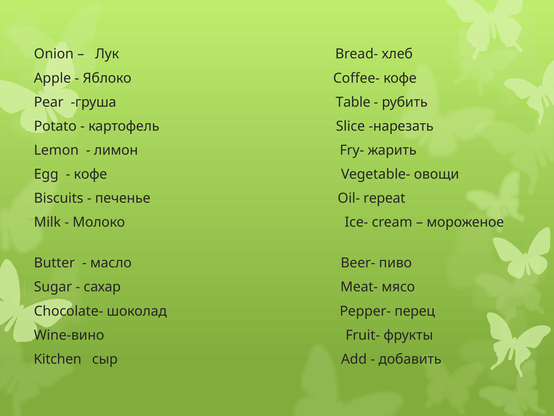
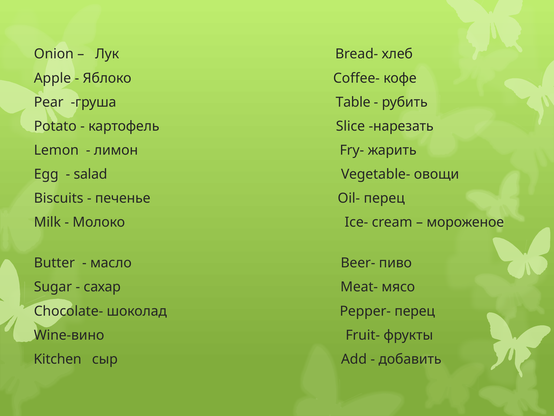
кофе: кофе -> salad (90, 174)
Oil- repeat: repeat -> перец (384, 198)
